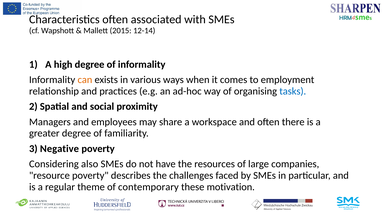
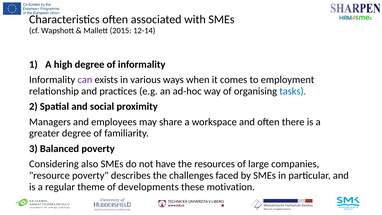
can colour: orange -> purple (85, 80)
Negative: Negative -> Balanced (59, 149)
contemporary: contemporary -> developments (148, 187)
